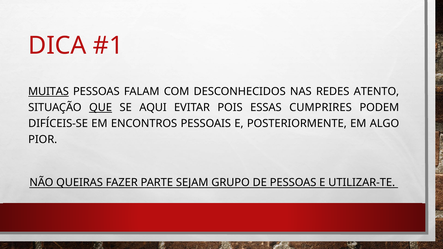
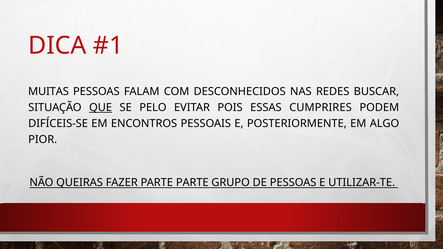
MUITAS underline: present -> none (48, 92)
ATENTO: ATENTO -> BUSCAR (376, 92)
AQUI: AQUI -> PELO (153, 108)
PARTE SEJAM: SEJAM -> PARTE (192, 183)
